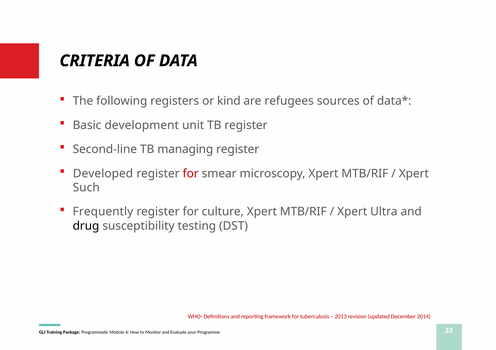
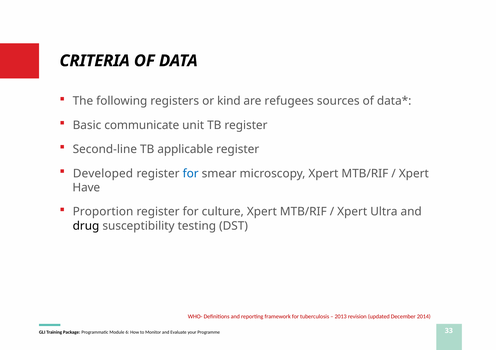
development: development -> communicate (142, 125)
managing: managing -> applicable (185, 149)
for colour: red -> blue (191, 174)
Such: Such -> Have (86, 188)
Frequently: Frequently -> Proportion (103, 212)
